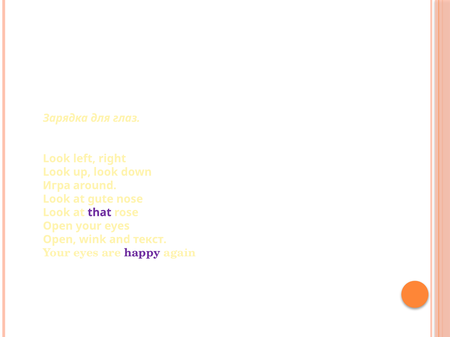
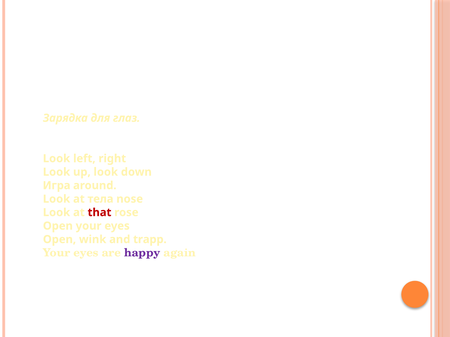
gute: gute -> тела (101, 199)
that colour: purple -> red (100, 213)
текст: текст -> trapp (150, 240)
